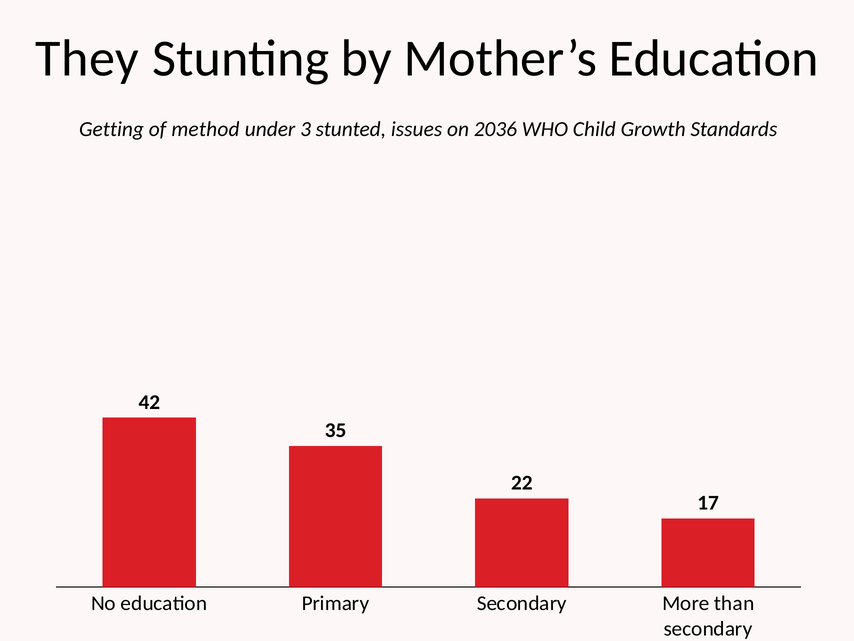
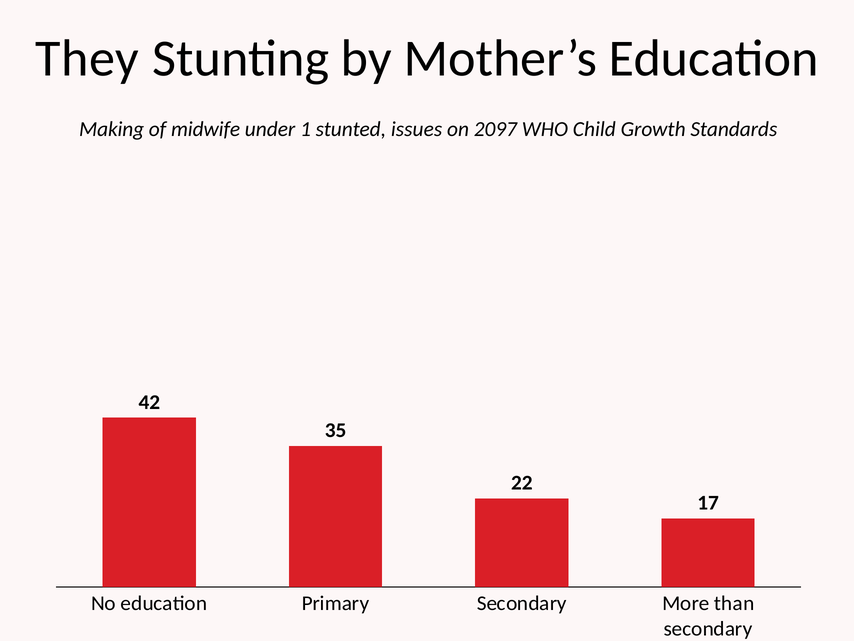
Getting: Getting -> Making (112, 129)
method: method -> midwife (206, 129)
3: 3 -> 1 (306, 129)
2036: 2036 -> 2097 (495, 129)
